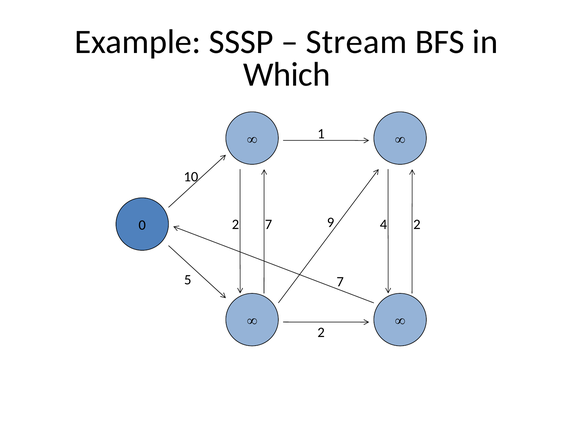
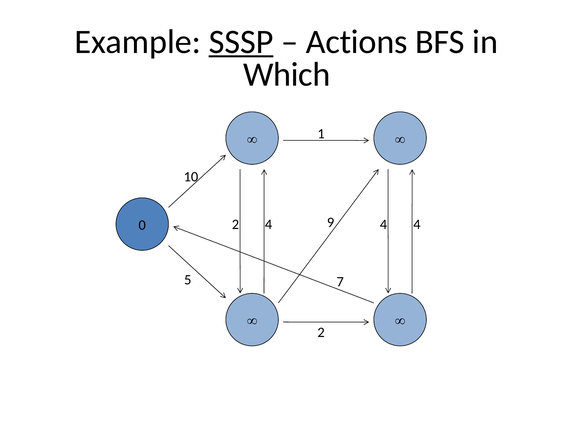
SSSP underline: none -> present (241, 42)
Stream: Stream -> Actions (357, 42)
2 7: 7 -> 4 (269, 224)
4 2: 2 -> 4 (417, 224)
